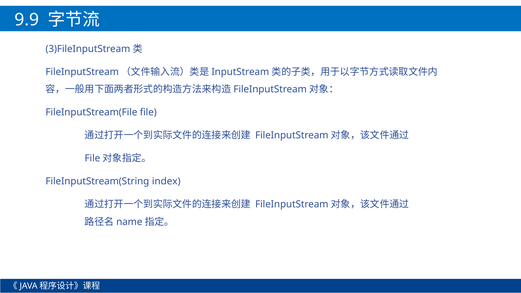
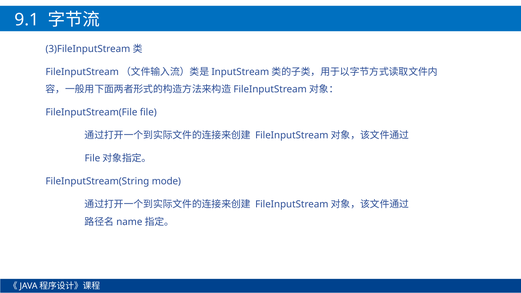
9.9: 9.9 -> 9.1 (27, 20)
index: index -> mode (166, 181)
